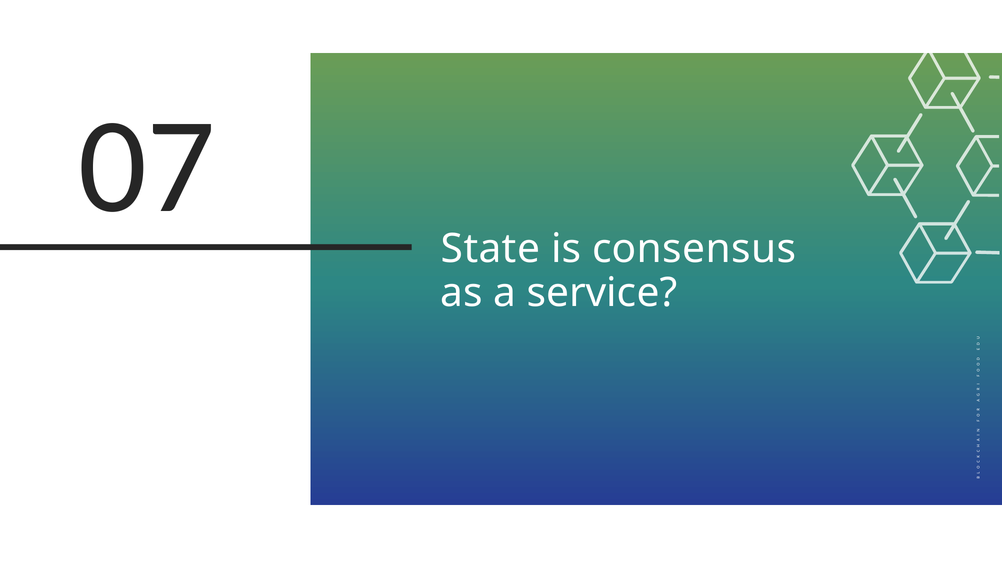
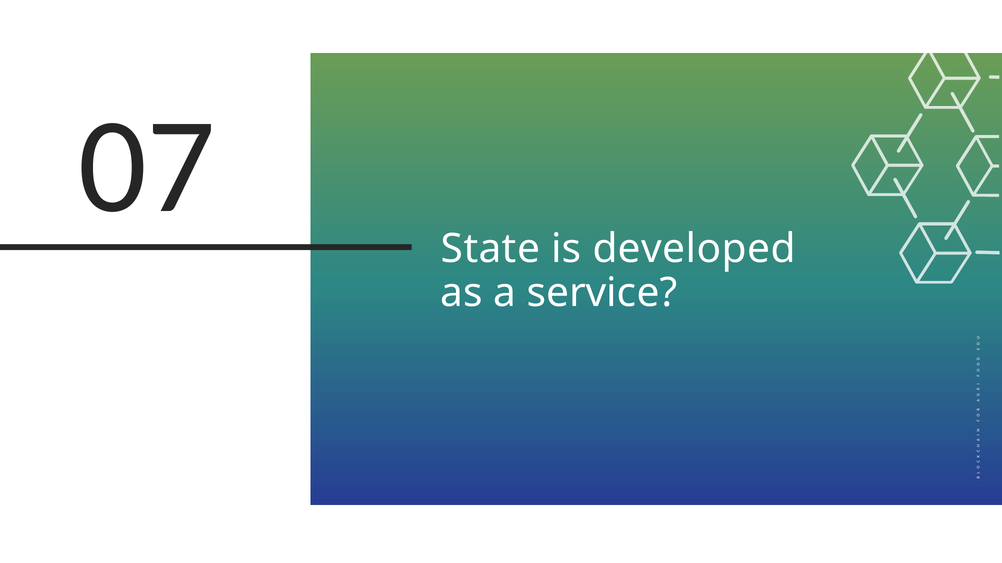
consensus: consensus -> developed (694, 249)
